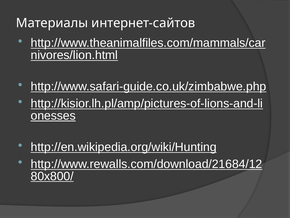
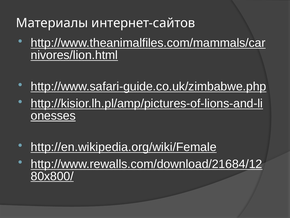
http://en.wikipedia.org/wiki/Hunting: http://en.wikipedia.org/wiki/Hunting -> http://en.wikipedia.org/wiki/Female (124, 147)
